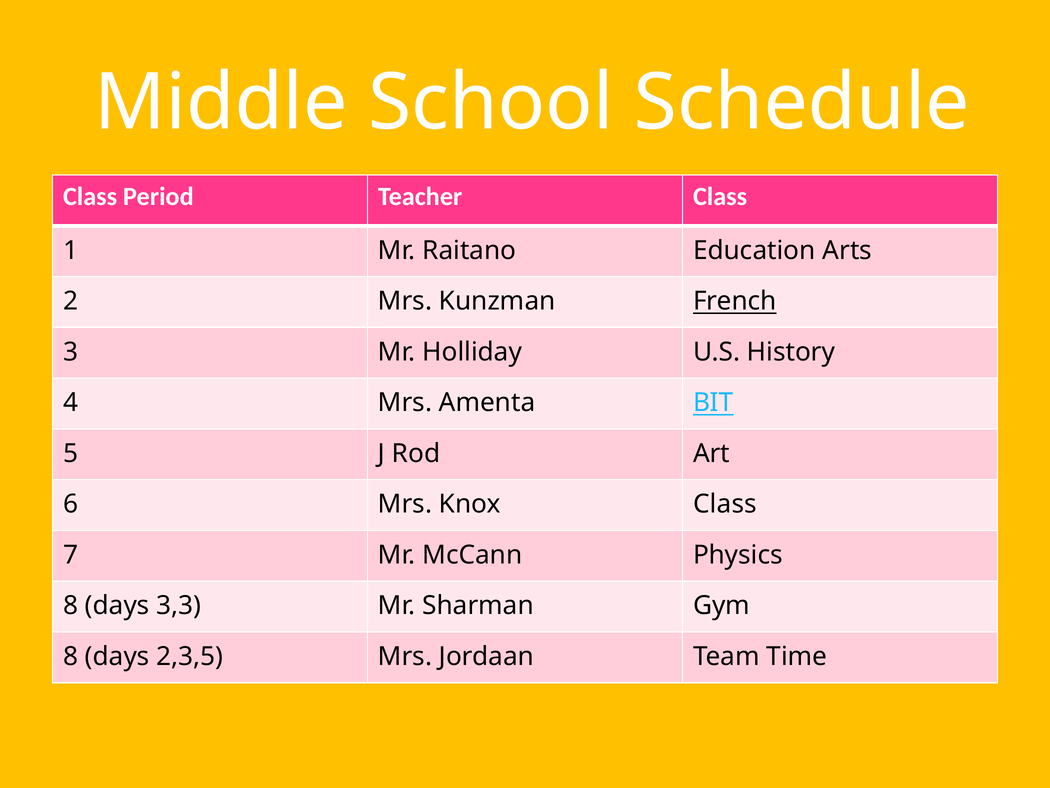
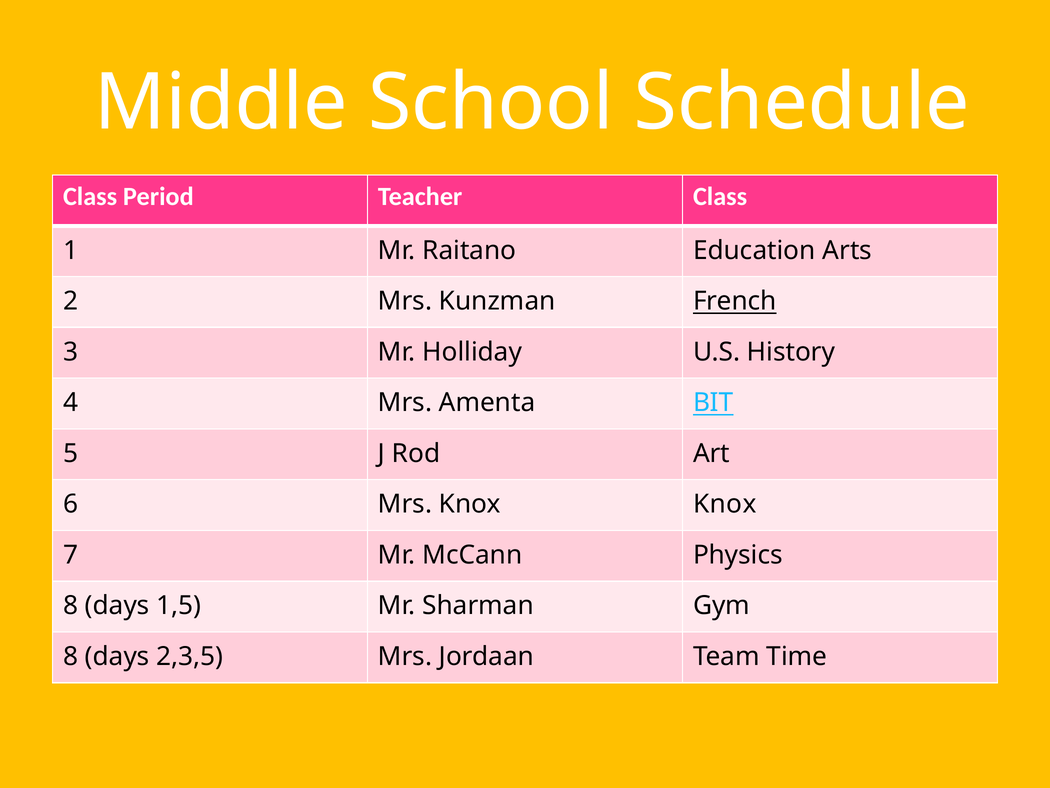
Knox Class: Class -> Knox (725, 504)
3,3: 3,3 -> 1,5 (179, 605)
